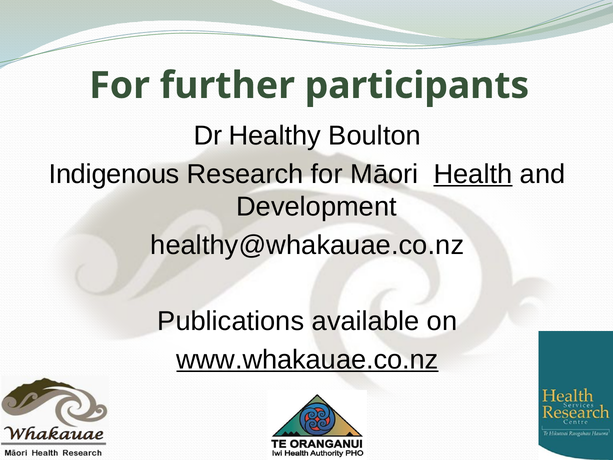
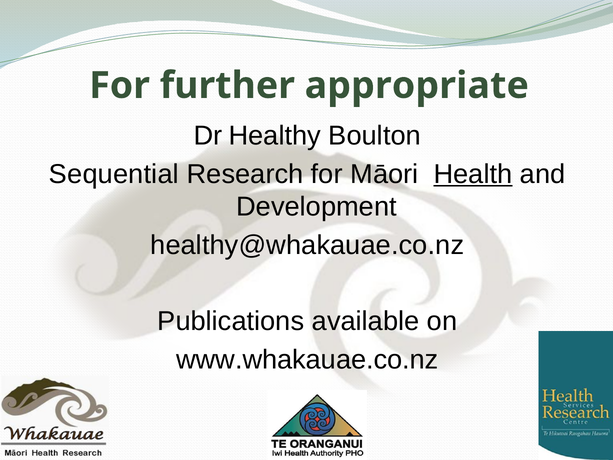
participants: participants -> appropriate (417, 85)
Indigenous: Indigenous -> Sequential (114, 174)
www.whakauae.co.nz underline: present -> none (307, 359)
